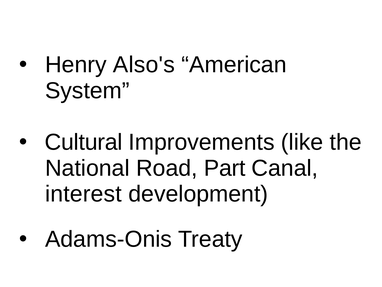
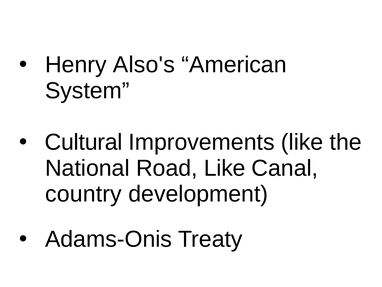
Road Part: Part -> Like (225, 168)
interest: interest -> country (83, 194)
